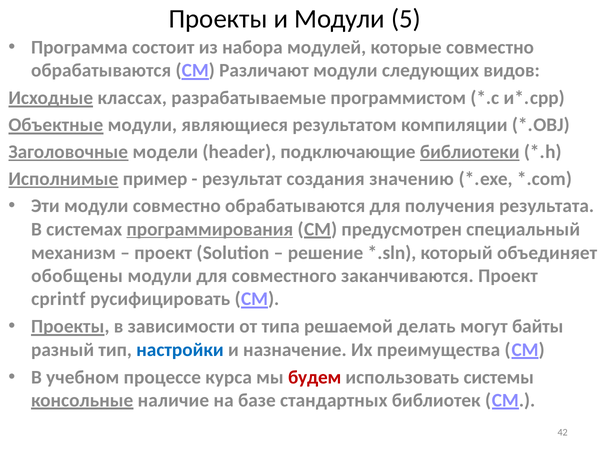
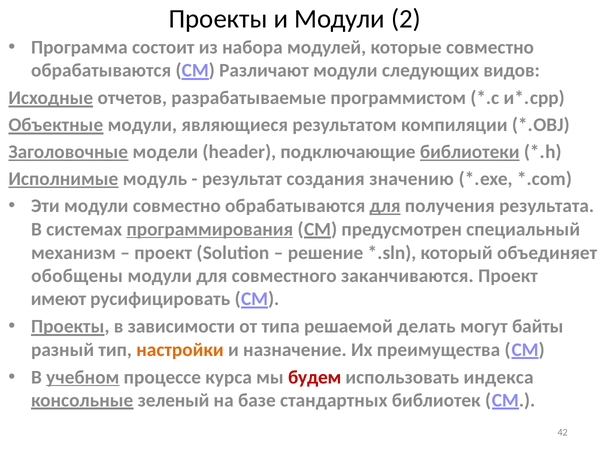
5: 5 -> 2 (406, 19)
классах: классах -> отчетов (132, 98)
пример: пример -> модуль (155, 179)
для underline: none -> present (385, 206)
cprintf: cprintf -> имеют (58, 299)
настройки colour: blue -> orange (180, 350)
учебном underline: none -> present (83, 377)
системы: системы -> индекса (499, 377)
наличие: наличие -> зеленый (174, 400)
